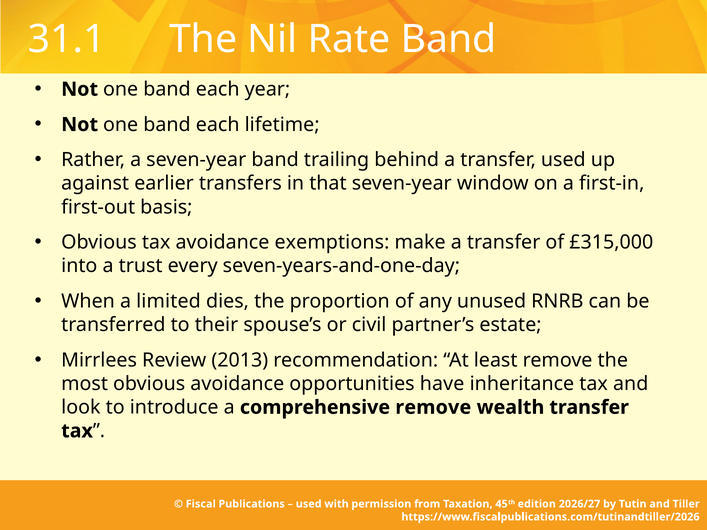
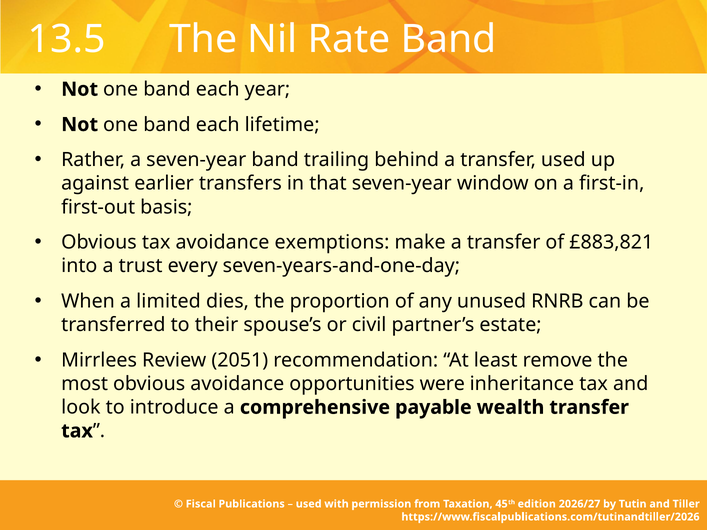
31.1: 31.1 -> 13.5 (67, 39)
£315,000: £315,000 -> £883,821 (611, 243)
2013: 2013 -> 2051 (240, 360)
have: have -> were (442, 384)
comprehensive remove: remove -> payable (433, 408)
